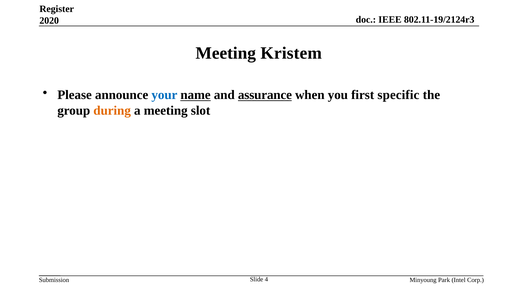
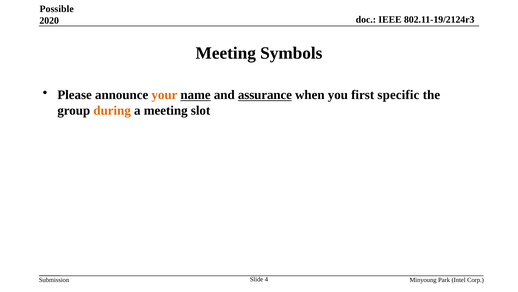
Register: Register -> Possible (57, 9)
Kristem: Kristem -> Symbols (291, 53)
your colour: blue -> orange (164, 95)
